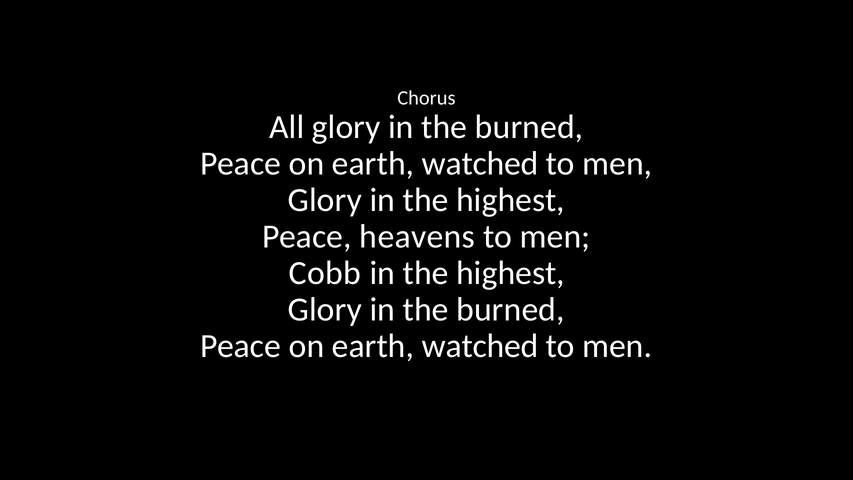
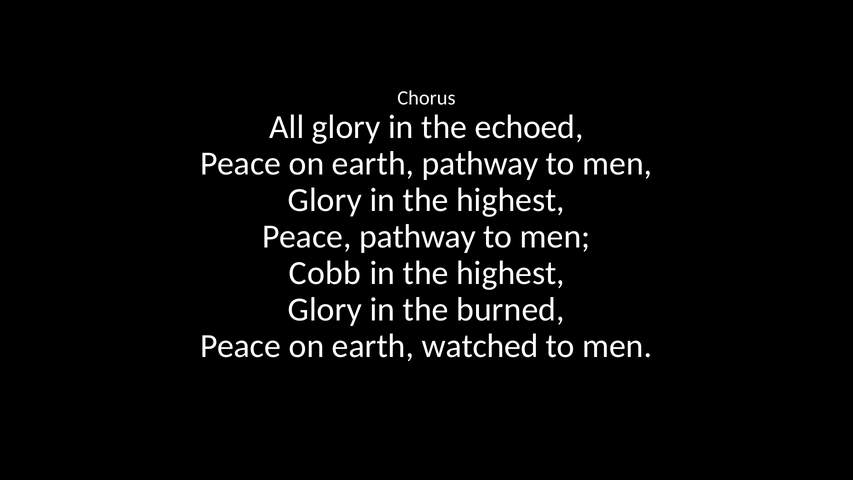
burned: burned -> echoed (529, 127)
watched: watched -> pathway (480, 163)
Peace heavens: heavens -> pathway (418, 236)
